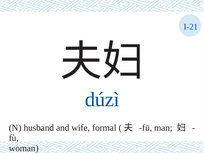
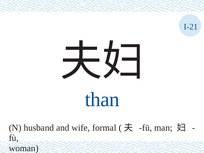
dúzì: dúzì -> than (102, 100)
